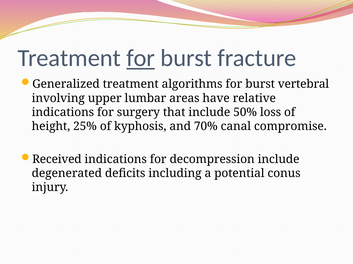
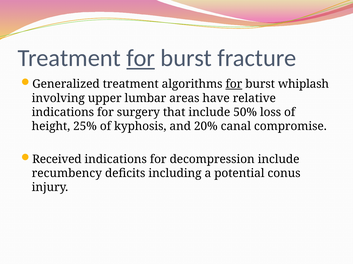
for underline: none -> present (234, 84)
vertebral: vertebral -> whiplash (303, 84)
70%: 70% -> 20% (206, 127)
degenerated: degenerated -> recumbency (67, 174)
